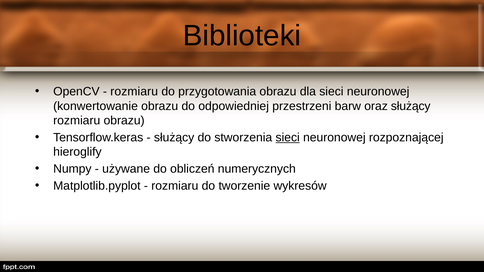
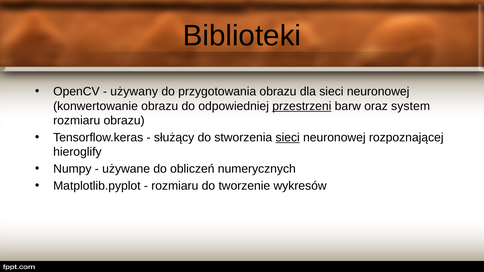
rozmiaru: rozmiaru -> używany (134, 92)
przestrzeni underline: none -> present (302, 106)
oraz służący: służący -> system (411, 106)
